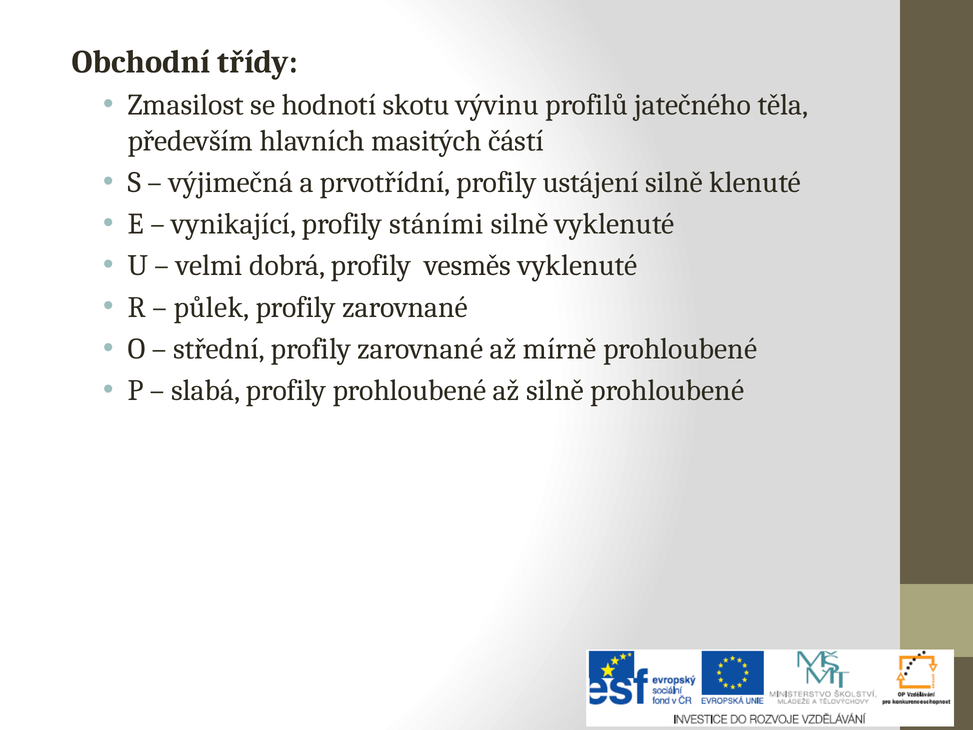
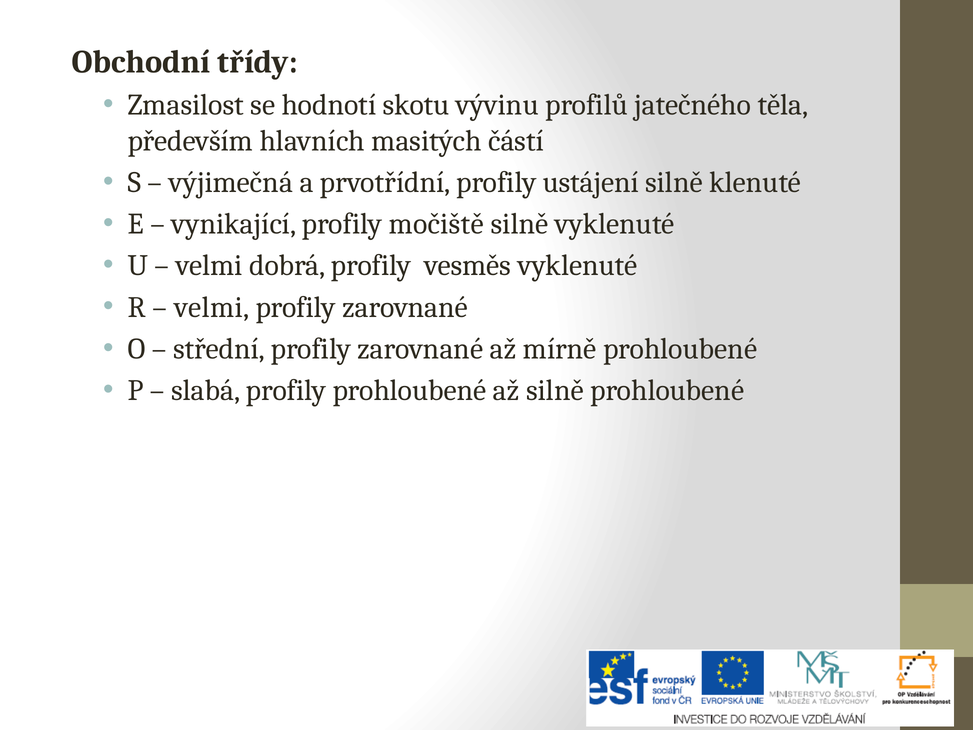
stáními: stáními -> močiště (436, 224)
půlek: půlek -> velmi (212, 307)
